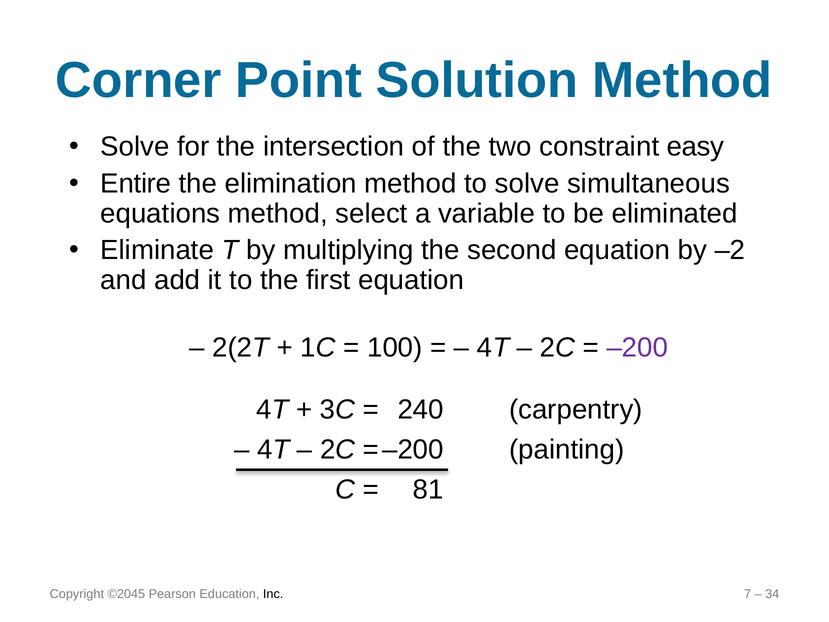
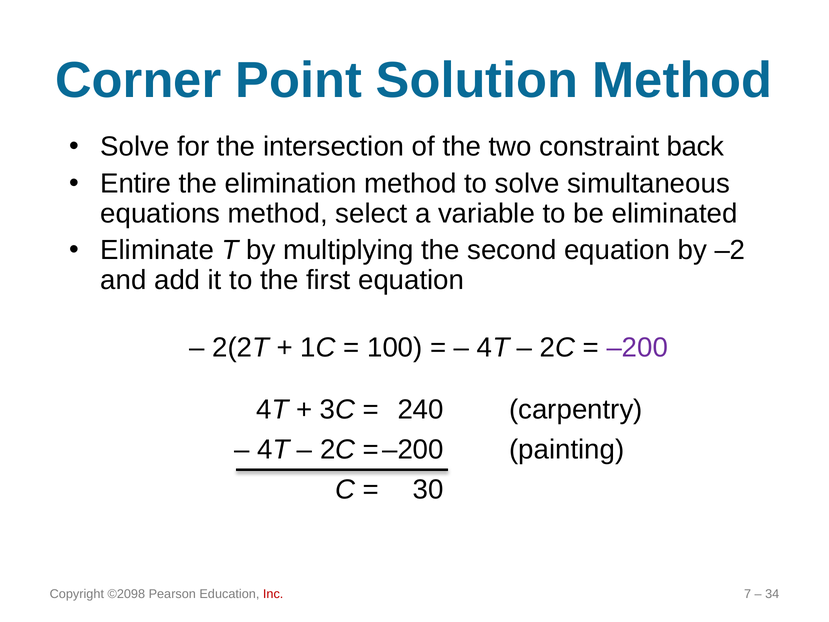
easy: easy -> back (695, 147)
81: 81 -> 30 (428, 490)
©2045: ©2045 -> ©2098 (126, 594)
Inc colour: black -> red (273, 594)
